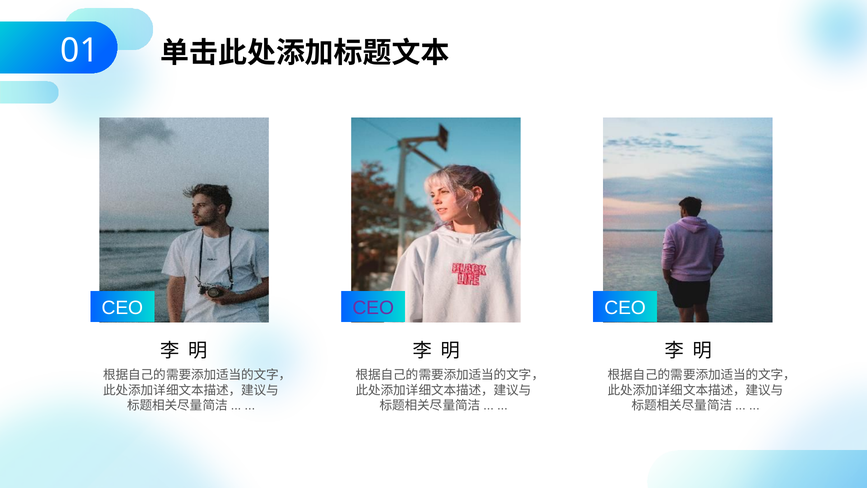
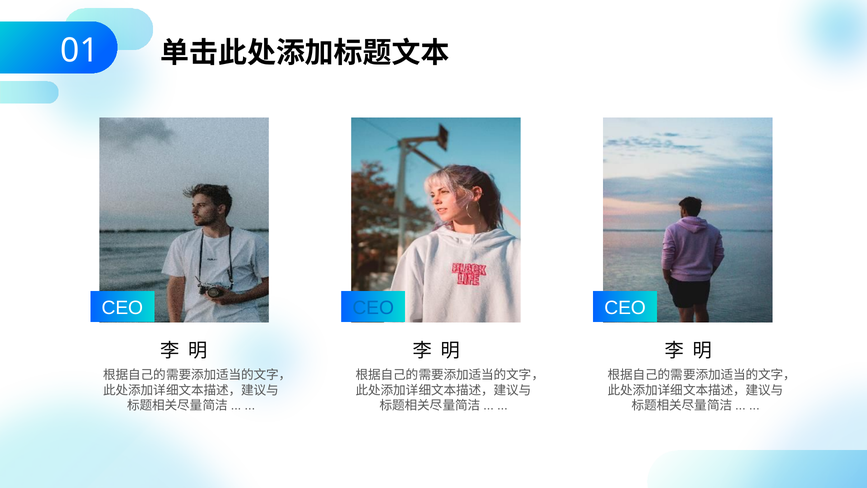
CEO colour: purple -> blue (373, 308)
